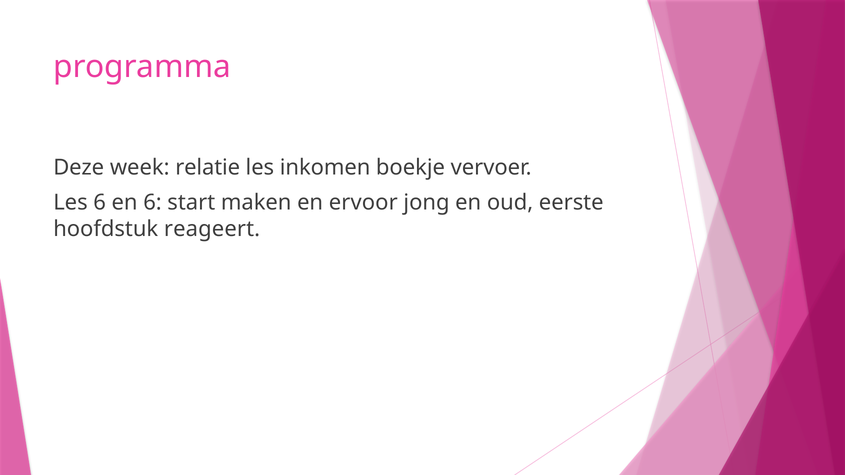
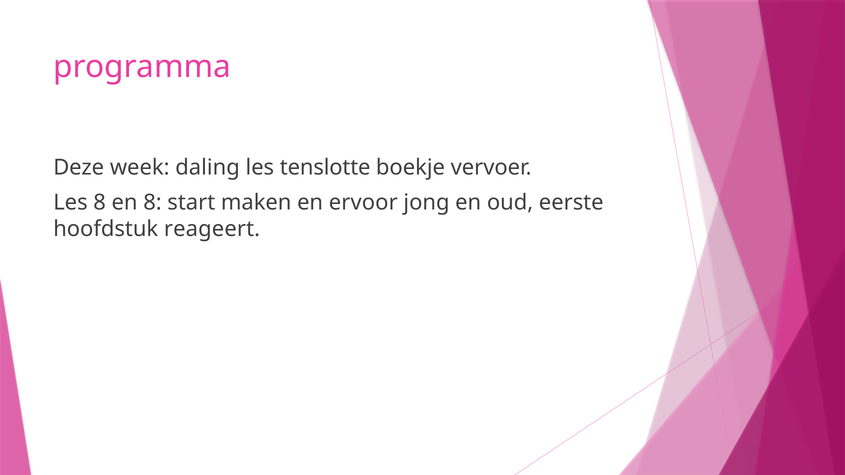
relatie: relatie -> daling (208, 168)
inkomen: inkomen -> tenslotte (325, 168)
Les 6: 6 -> 8 (100, 203)
en 6: 6 -> 8 (152, 203)
